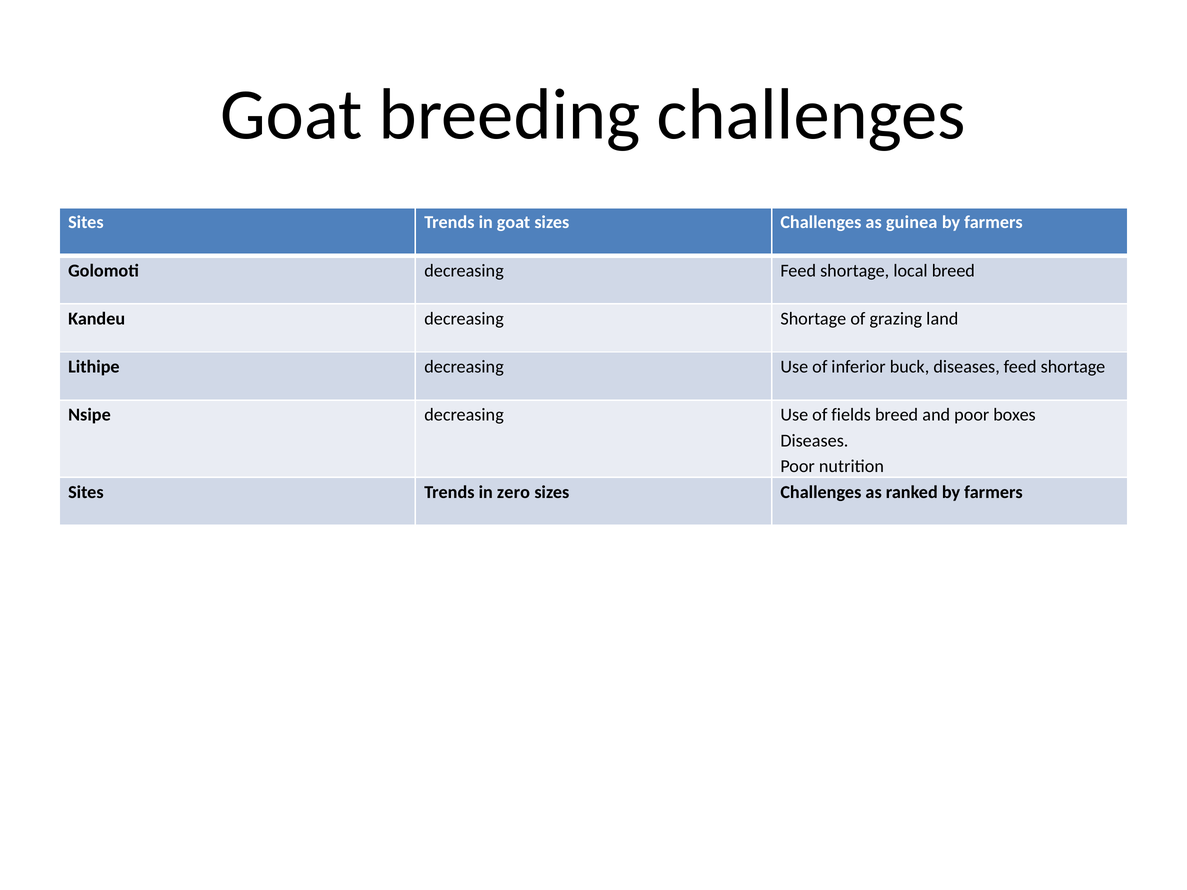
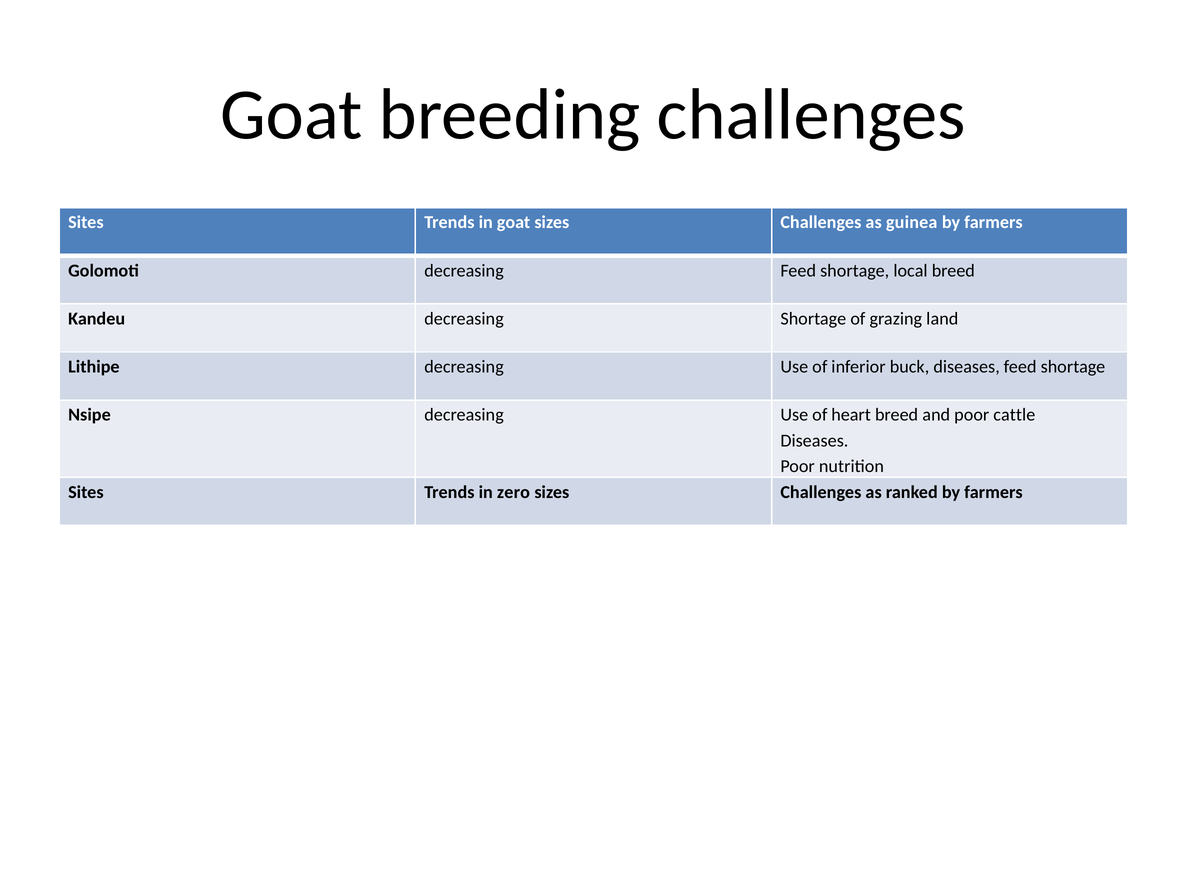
fields: fields -> heart (851, 415)
boxes: boxes -> cattle (1014, 415)
